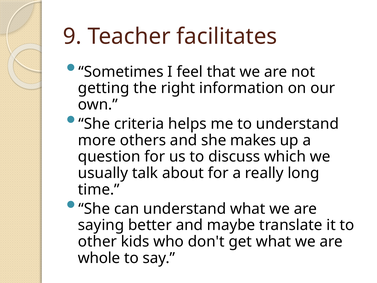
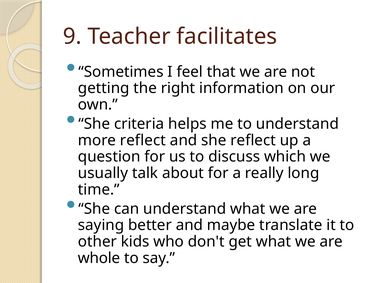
more others: others -> reflect (143, 140)
she makes: makes -> reflect (253, 140)
